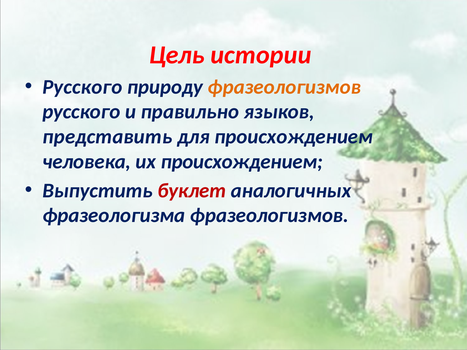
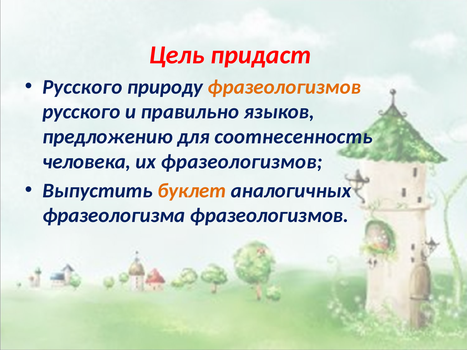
истории: истории -> придаст (261, 55)
представить: представить -> предложению (108, 137)
для происхождением: происхождением -> соотнесенность (294, 137)
их происхождением: происхождением -> фразеологизмов (242, 162)
буклет colour: red -> orange (192, 191)
